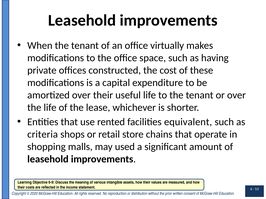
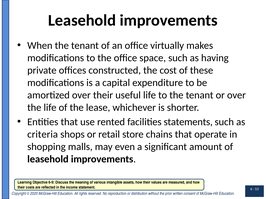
equivalent: equivalent -> statements (188, 122)
used: used -> even (125, 147)
